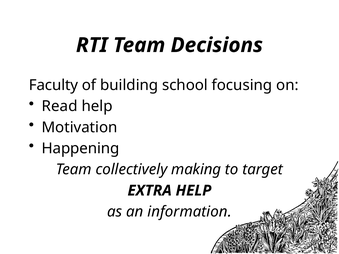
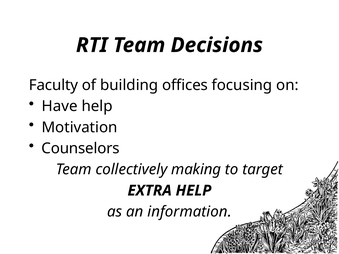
school: school -> offices (185, 85)
Read: Read -> Have (60, 106)
Happening: Happening -> Counselors (81, 149)
